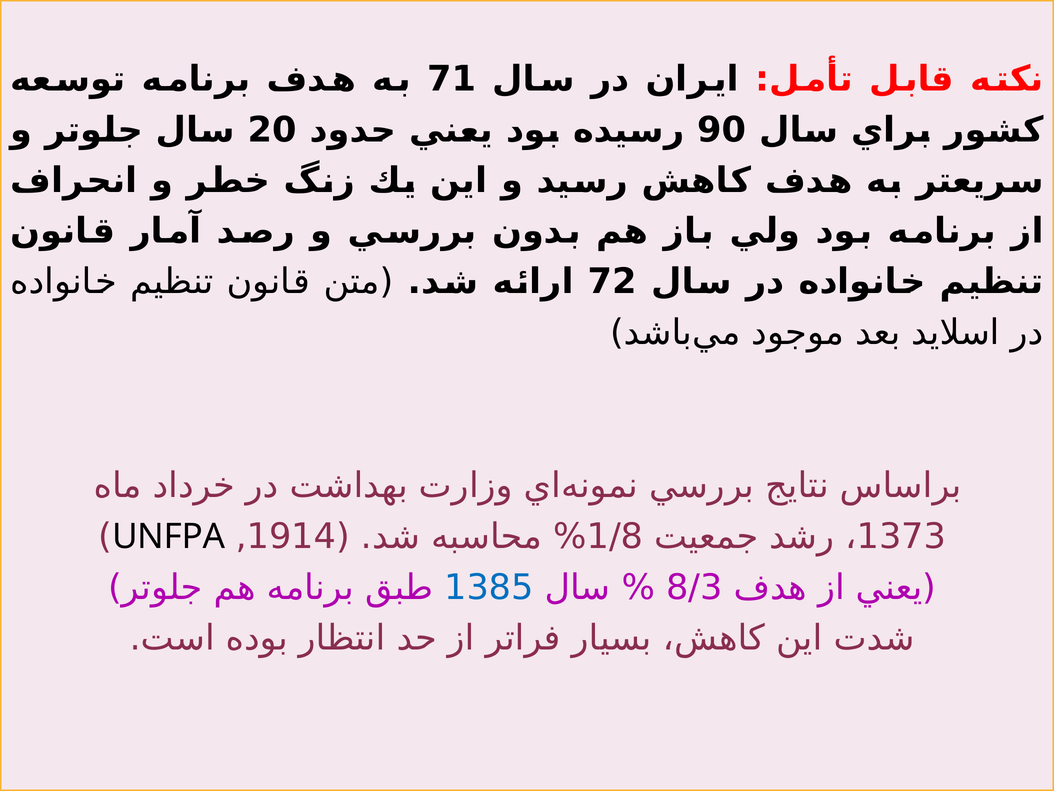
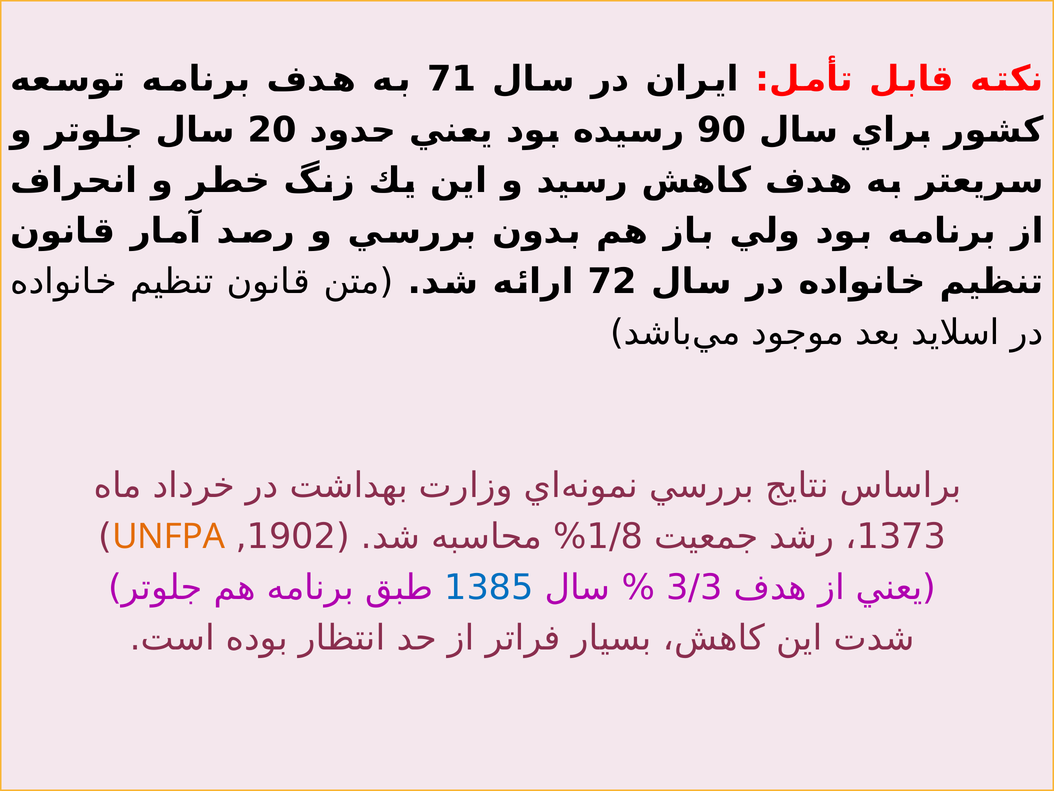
1914: 1914 -> 1902 (292, 536)
UNFPA colour: black -> orange (169, 536)
8/3: 8/3 -> 3/3 (694, 587)
